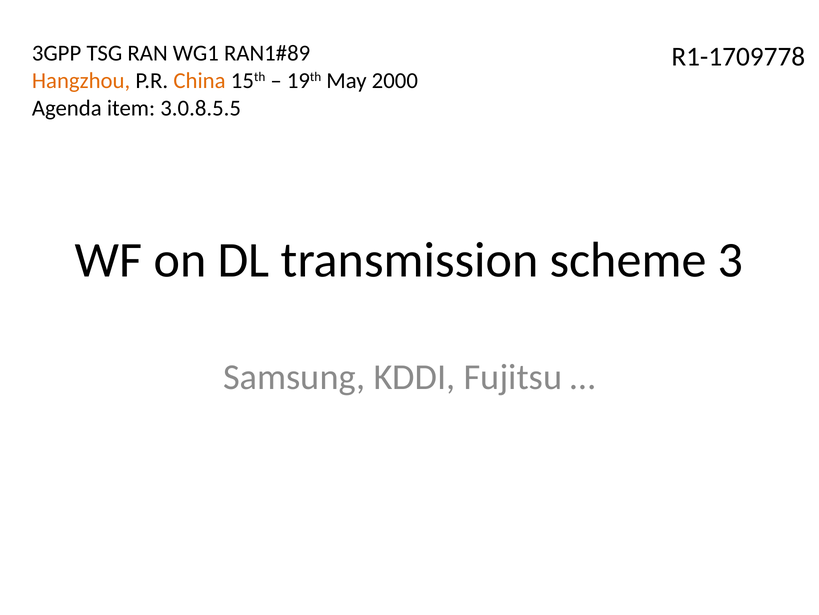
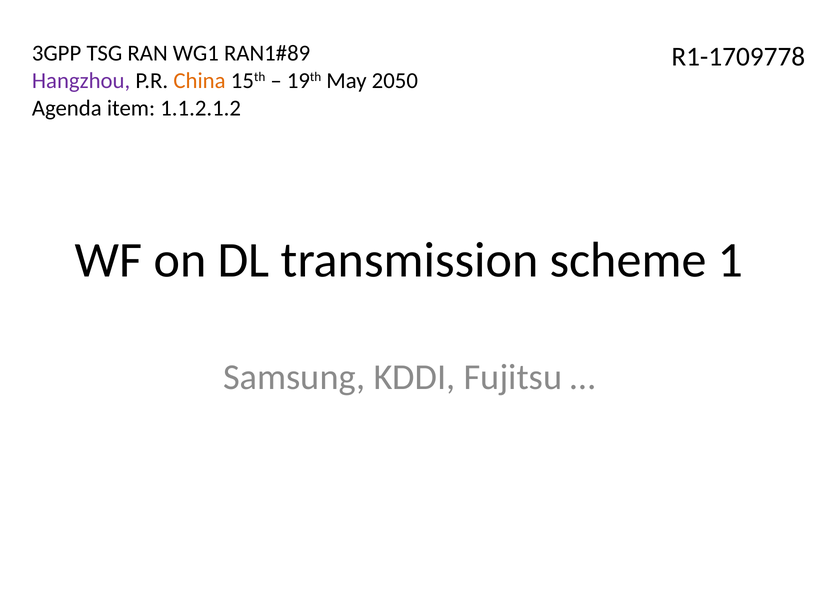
Hangzhou colour: orange -> purple (81, 81)
2000: 2000 -> 2050 (395, 81)
3.0.8.5.5: 3.0.8.5.5 -> 1.1.2.1.2 (201, 108)
3: 3 -> 1 (730, 260)
